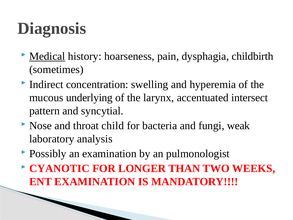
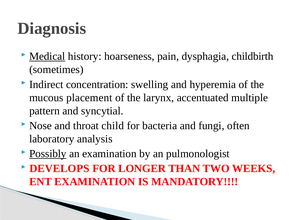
underlying: underlying -> placement (89, 97)
intersect: intersect -> multiple (250, 97)
weak: weak -> often (238, 126)
Possibly underline: none -> present (48, 154)
CYANOTIC: CYANOTIC -> DEVELOPS (59, 168)
